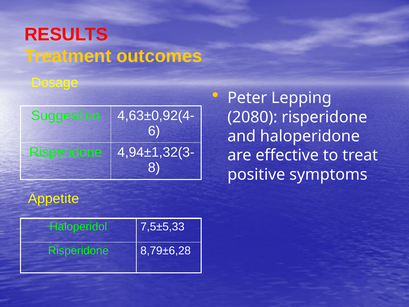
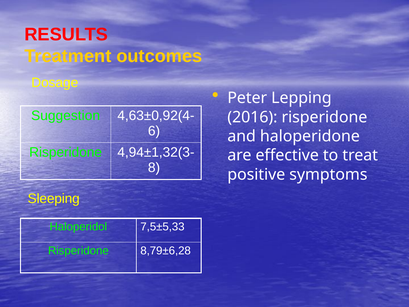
2080: 2080 -> 2016 (252, 117)
Appetite: Appetite -> Sleeping (54, 199)
